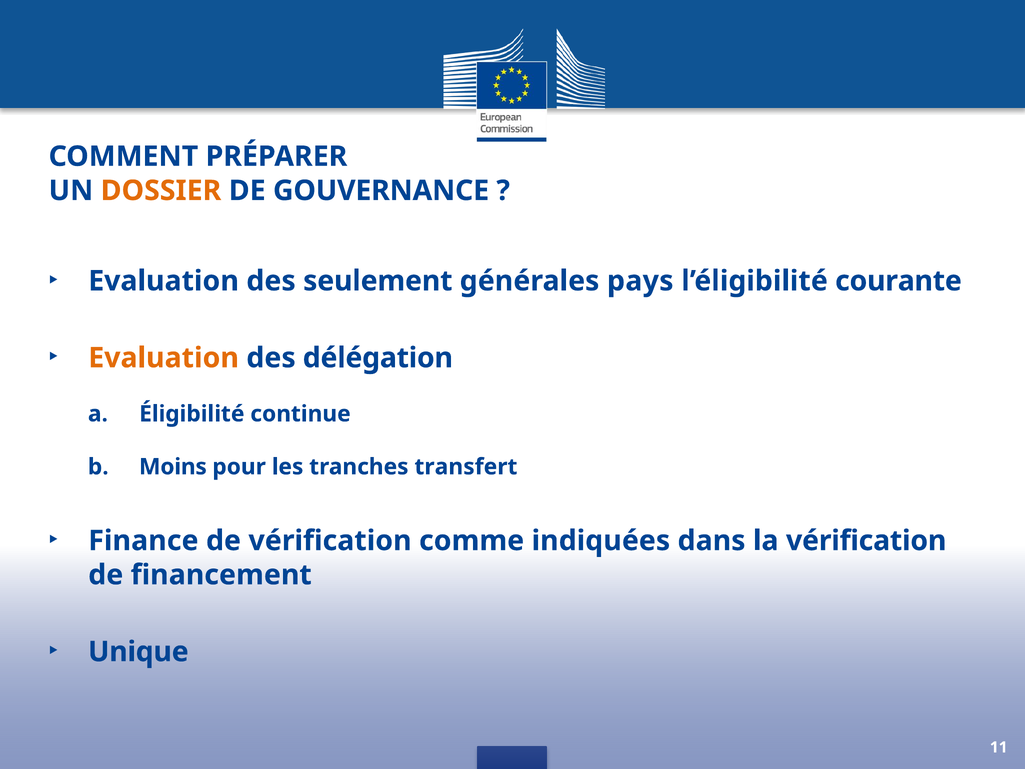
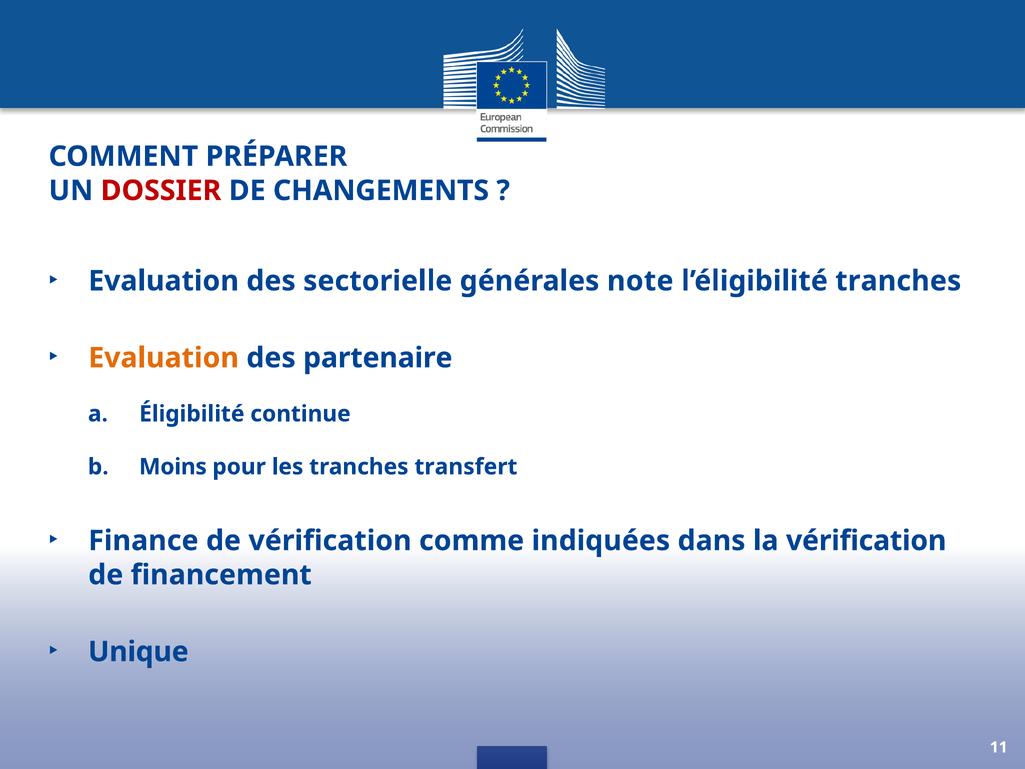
DOSSIER colour: orange -> red (161, 191)
GOUVERNANCE: GOUVERNANCE -> CHANGEMENTS (381, 191)
seulement: seulement -> sectorielle (378, 281)
pays: pays -> note (640, 281)
l’éligibilité courante: courante -> tranches (898, 281)
délégation: délégation -> partenaire (378, 358)
